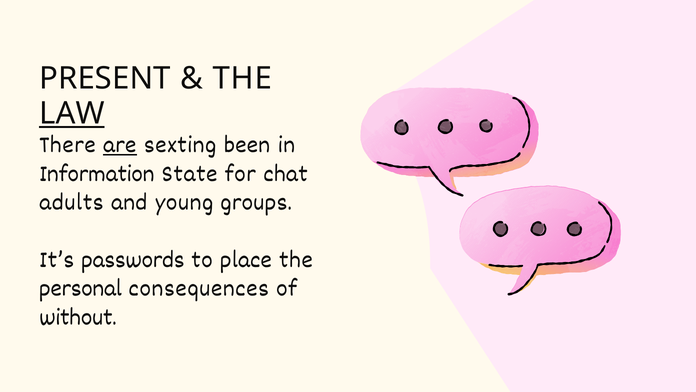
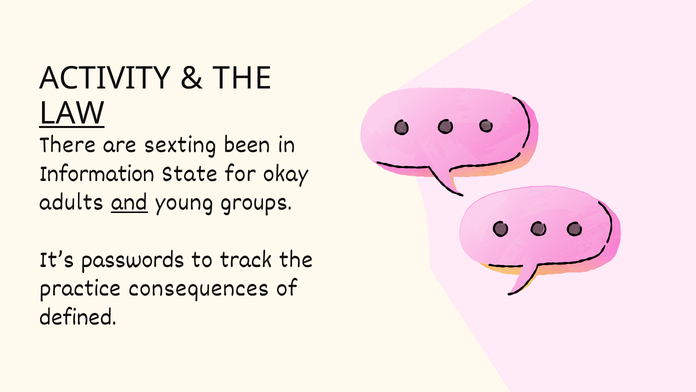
PRESENT: PRESENT -> ACTIVITY (105, 79)
are underline: present -> none (120, 144)
chat: chat -> okay (286, 172)
and underline: none -> present (129, 201)
place: place -> track (246, 258)
personal: personal -> practice (80, 287)
without: without -> defined (78, 316)
